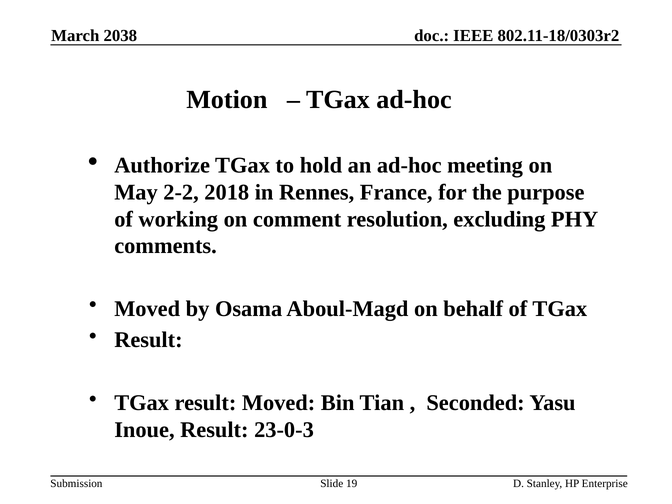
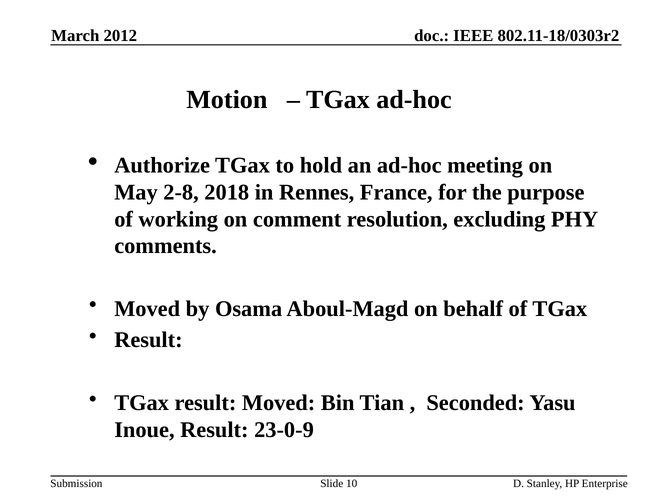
2038: 2038 -> 2012 (120, 36)
2-2: 2-2 -> 2-8 (181, 192)
23-0-3: 23-0-3 -> 23-0-9 (284, 430)
19: 19 -> 10 (352, 483)
